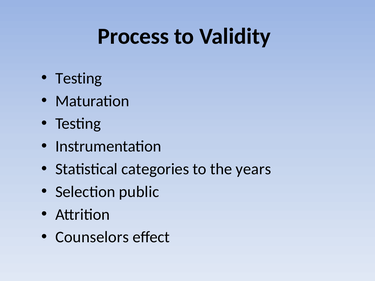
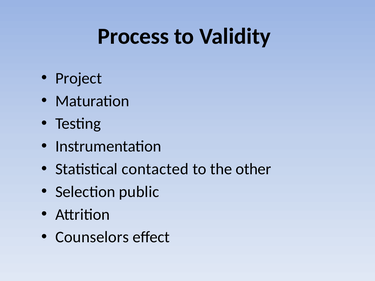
Testing: Testing -> Project (79, 78)
categories: categories -> contacted (155, 169)
years: years -> other (253, 169)
